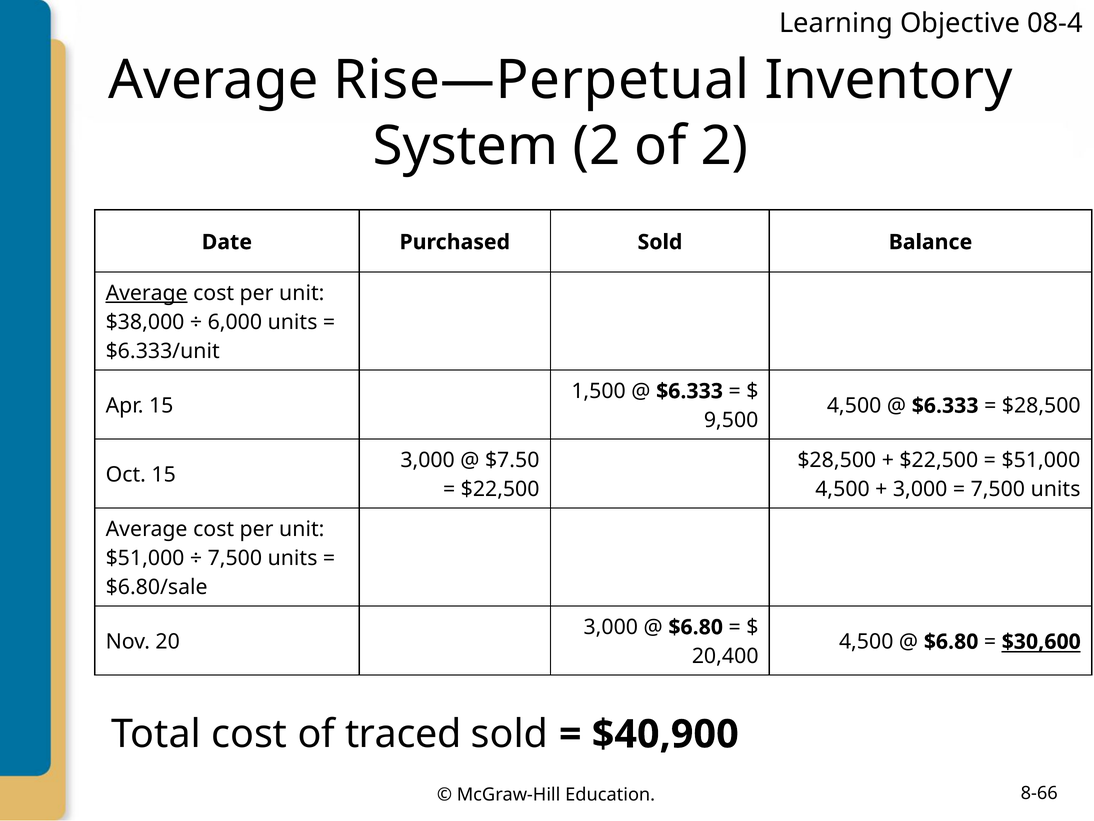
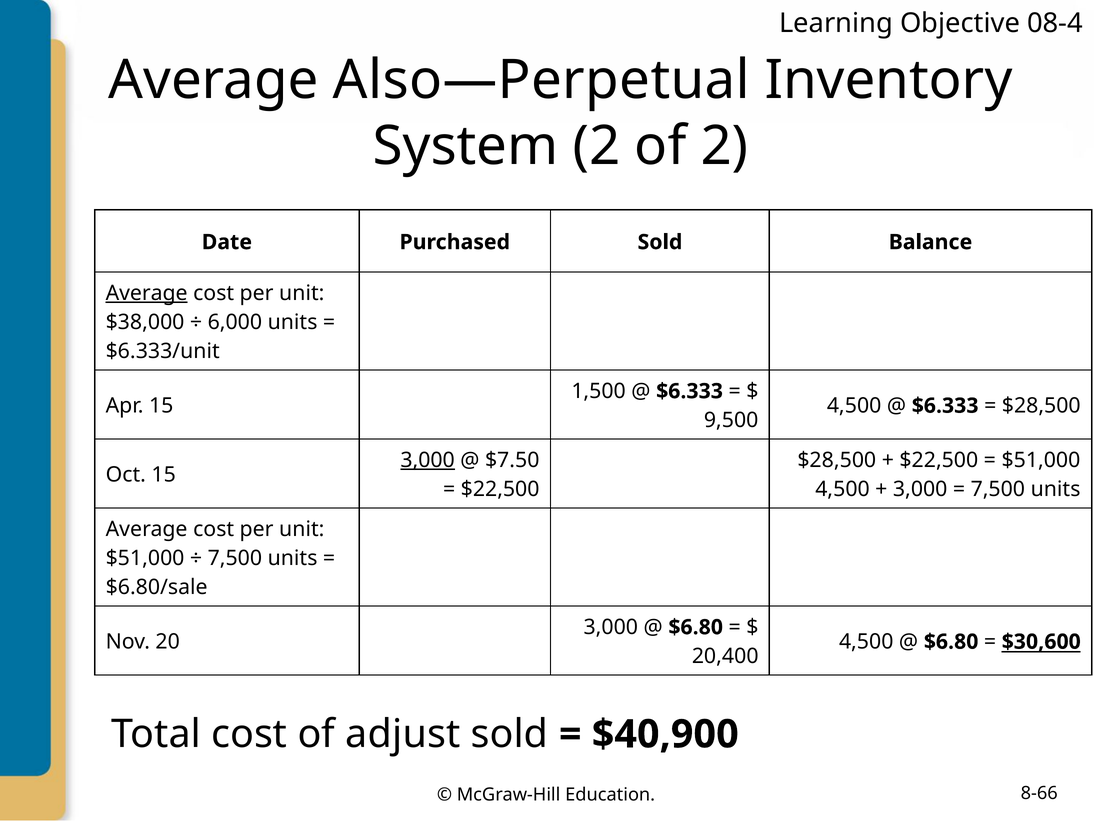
Rise—Perpetual: Rise—Perpetual -> Also—Perpetual (541, 80)
3,000 underline: none -> present (428, 460)
traced: traced -> adjust (403, 734)
